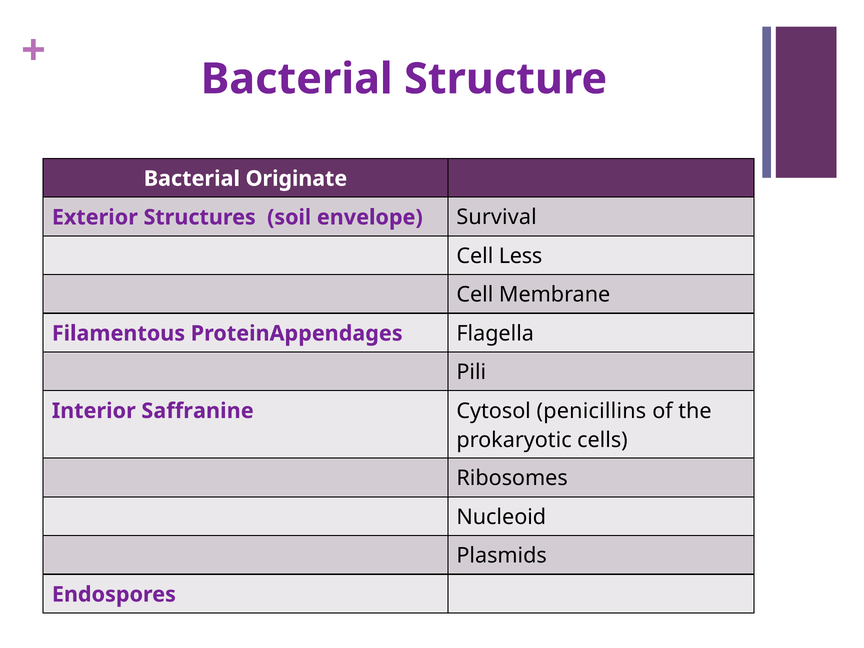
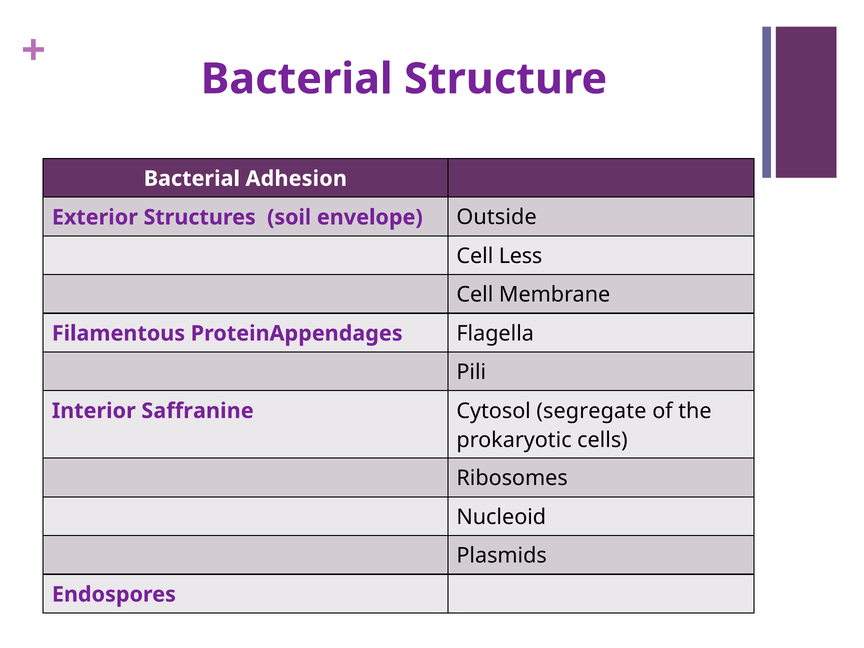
Originate: Originate -> Adhesion (296, 179)
Survival: Survival -> Outside (497, 217)
penicillins: penicillins -> segregate (591, 411)
